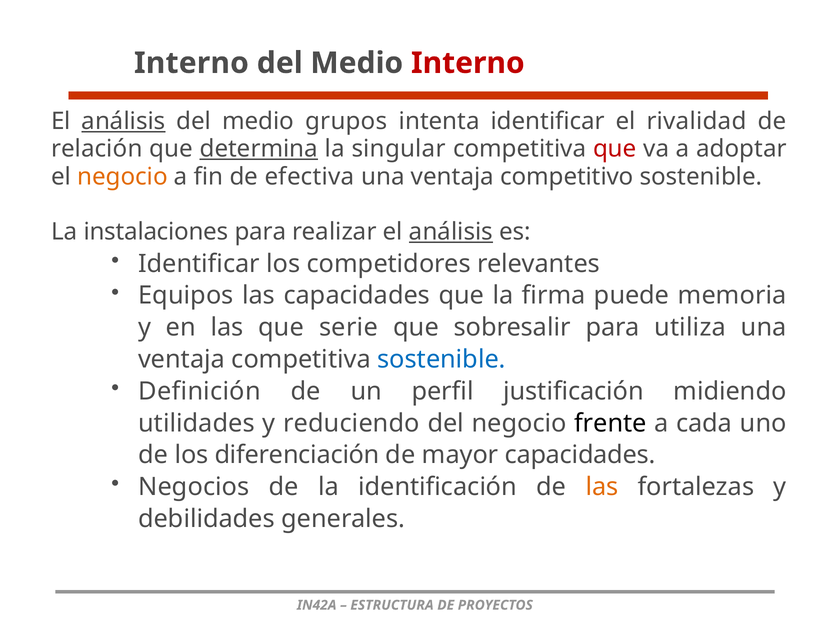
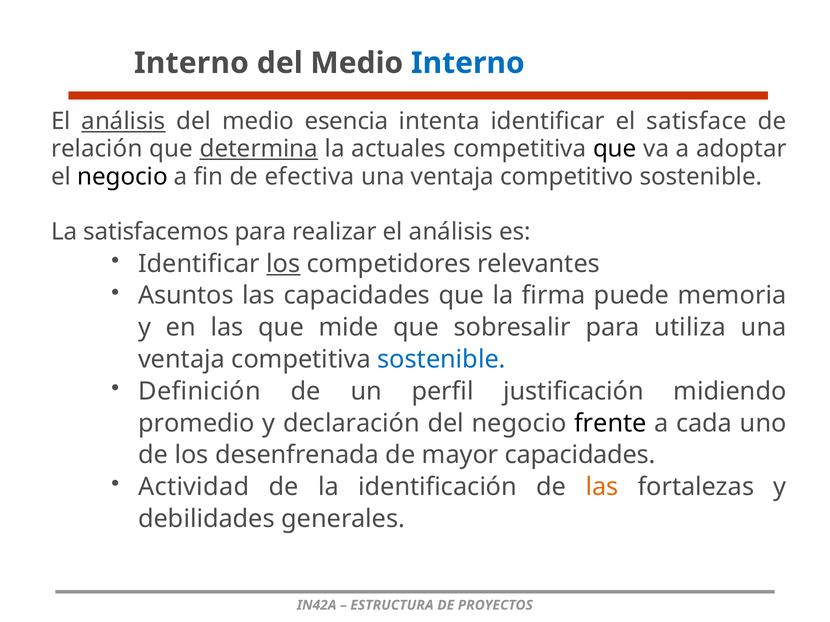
Interno colour: red -> blue (468, 63)
grupos: grupos -> esencia (347, 121)
rivalidad: rivalidad -> satisface (697, 121)
singular: singular -> actuales (399, 149)
que colour: red -> black (615, 149)
negocio colour: orange -> black (122, 177)
instalaciones: instalaciones -> satisfacemos (156, 232)
análisis underline: present -> none (451, 232)
los underline: none -> present (283, 264)
Equipos: Equipos -> Asuntos (186, 296)
serie: serie -> mide (349, 328)
utilidades: utilidades -> promedio (196, 424)
reduciendo: reduciendo -> declaración (352, 424)
diferenciación: diferenciación -> desenfrenada (297, 455)
Negocios: Negocios -> Actividad (194, 487)
